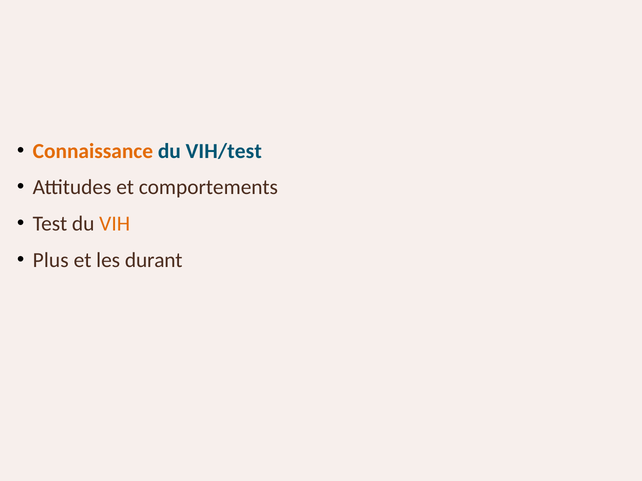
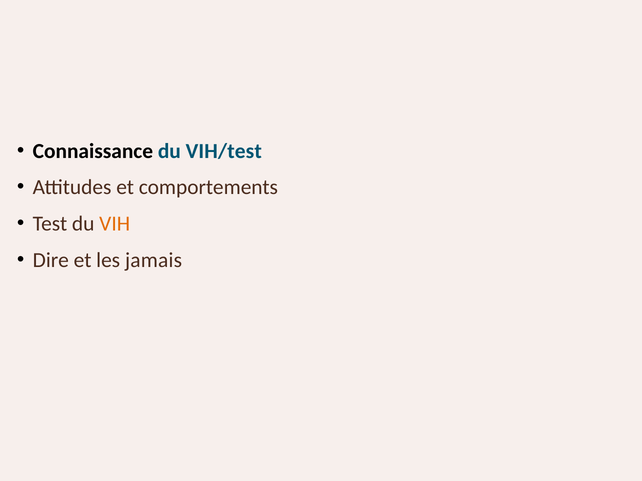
Connaissance colour: orange -> black (93, 151)
Plus: Plus -> Dire (51, 260)
durant: durant -> jamais (154, 260)
